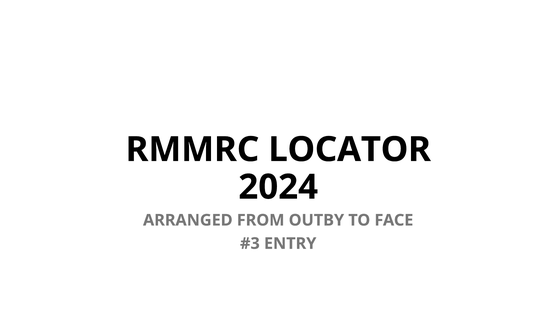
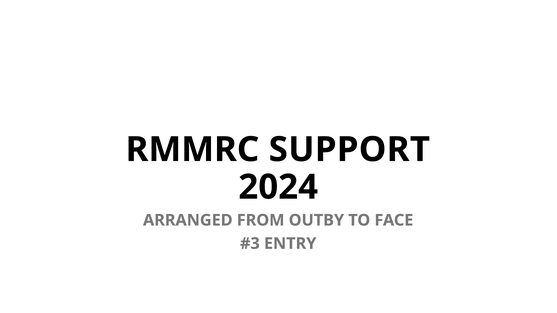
LOCATOR: LOCATOR -> SUPPORT (349, 150)
